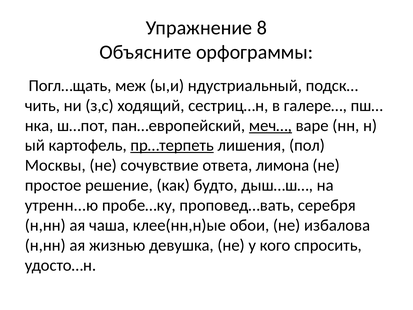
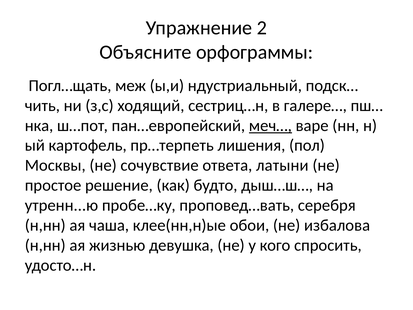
8: 8 -> 2 (262, 28)
пр…терпеть underline: present -> none (172, 145)
лимона: лимона -> латыни (282, 165)
